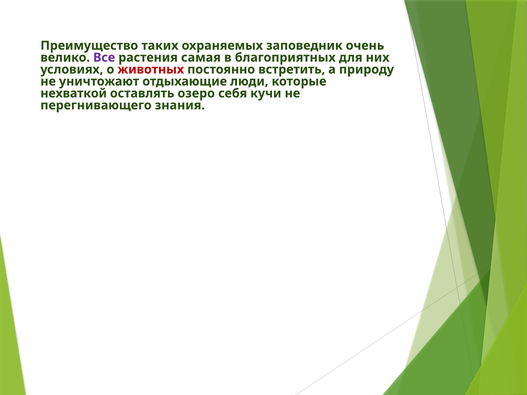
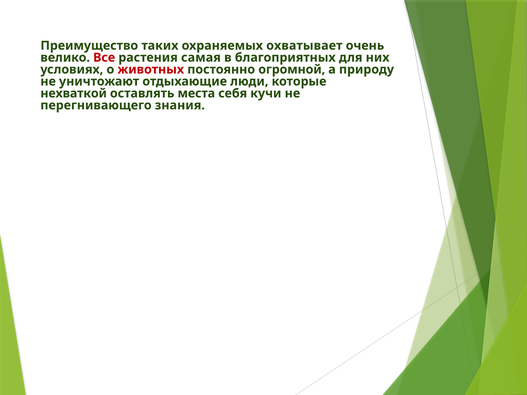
заповедник: заповедник -> охватывает (304, 46)
Все colour: purple -> red (104, 58)
встретить: встретить -> огромной (292, 70)
озеро: озеро -> места (196, 93)
